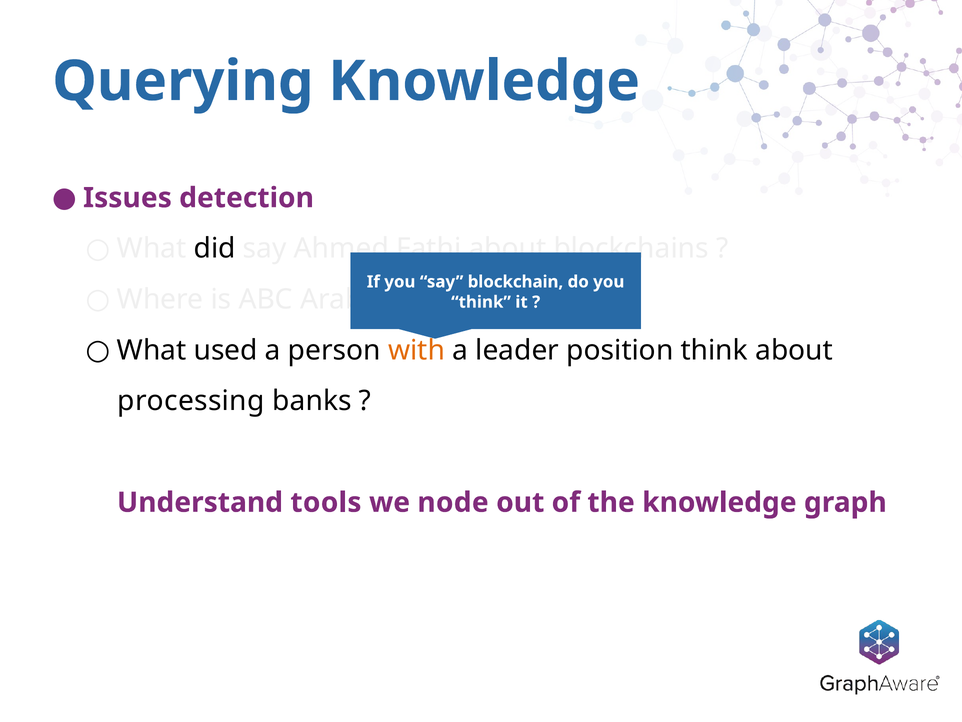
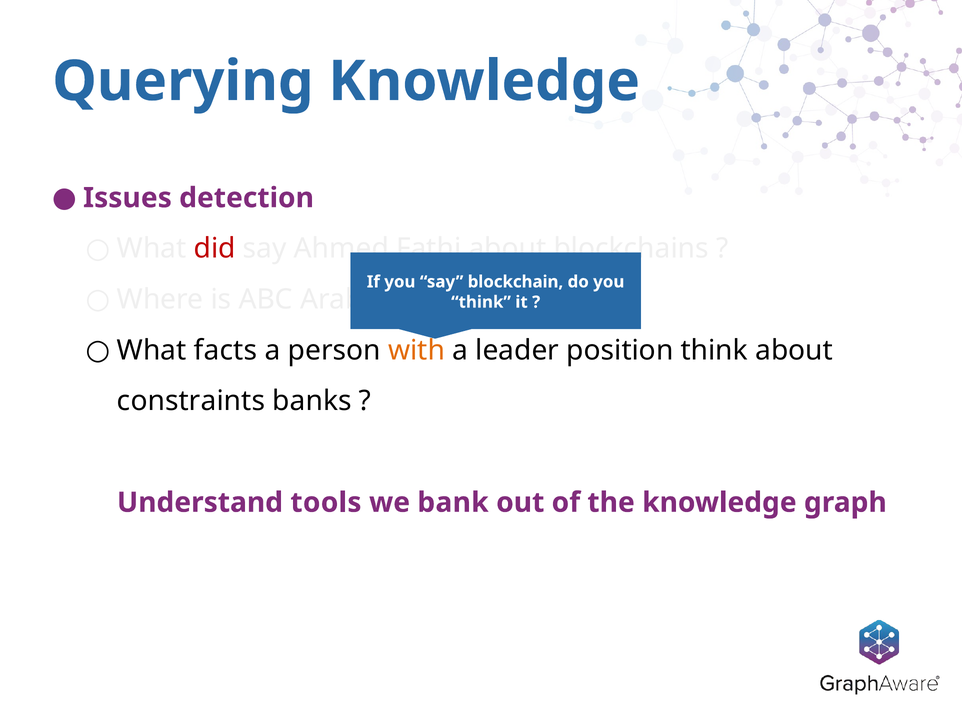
did colour: black -> red (215, 249)
used: used -> facts (226, 350)
processing: processing -> constraints (191, 401)
we node: node -> bank (453, 502)
